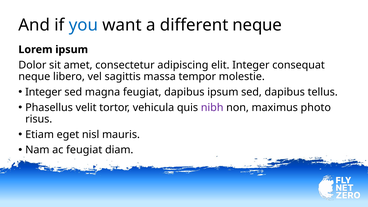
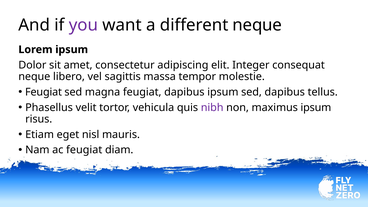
you colour: blue -> purple (83, 25)
Integer: Integer -> Feugiat (44, 92)
maximus photo: photo -> ipsum (316, 107)
